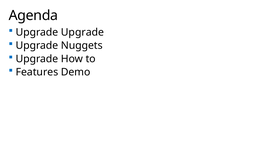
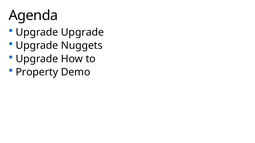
Features: Features -> Property (37, 72)
